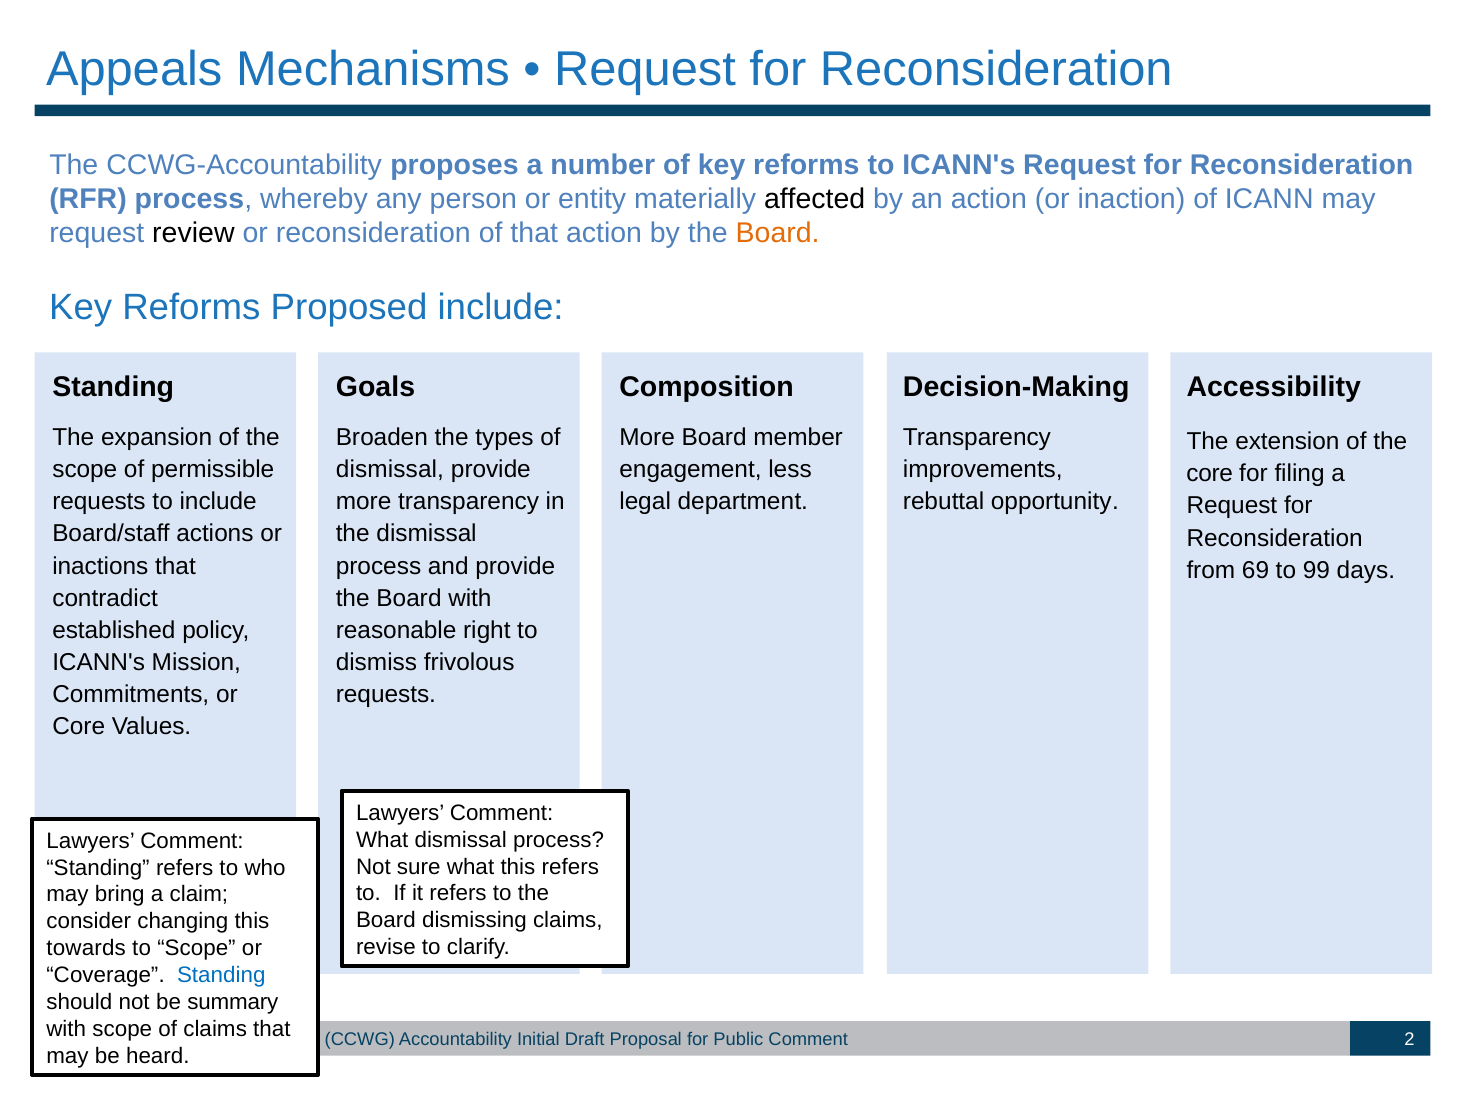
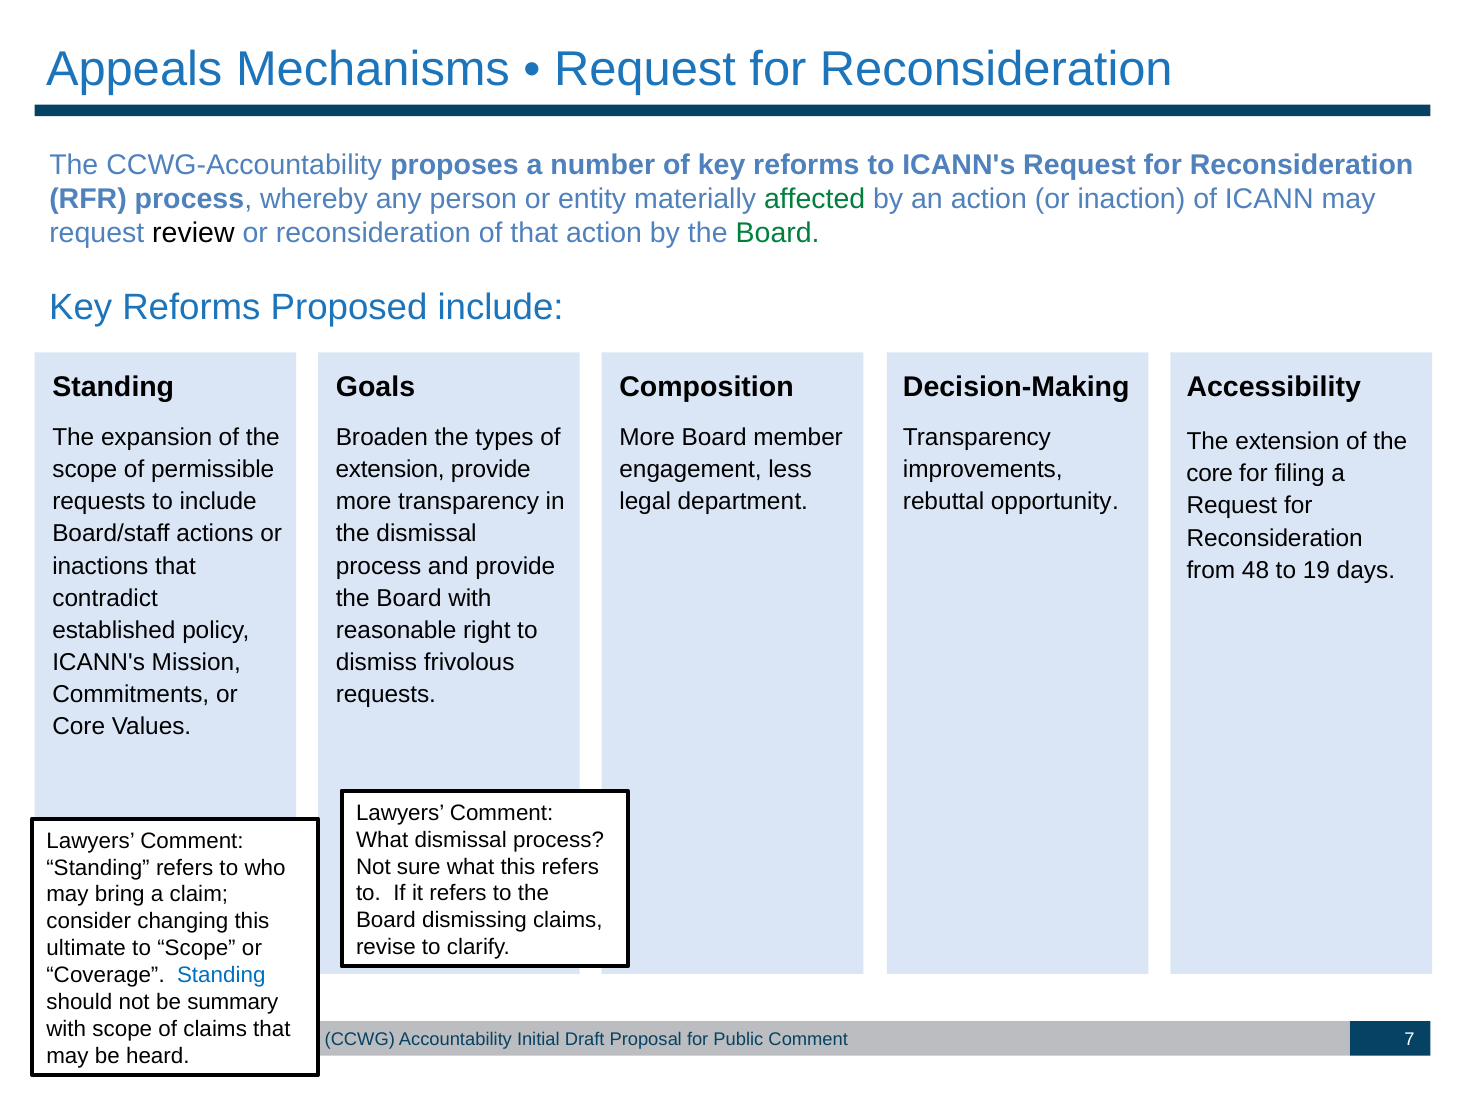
affected colour: black -> green (815, 199)
Board colour: orange -> green (778, 234)
dismissal: dismissal -> extension (390, 470)
69: 69 -> 48 (1255, 571)
99: 99 -> 19 (1316, 571)
towards: towards -> ultimate (86, 949)
2: 2 -> 7 (1409, 1040)
